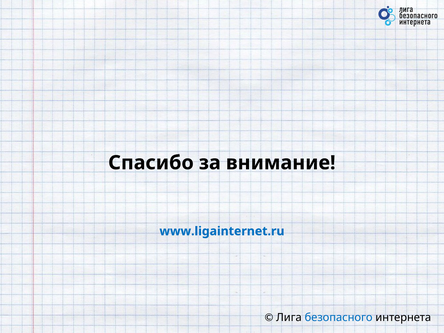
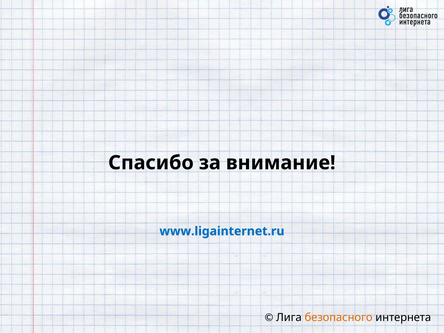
безопасного colour: blue -> orange (339, 318)
